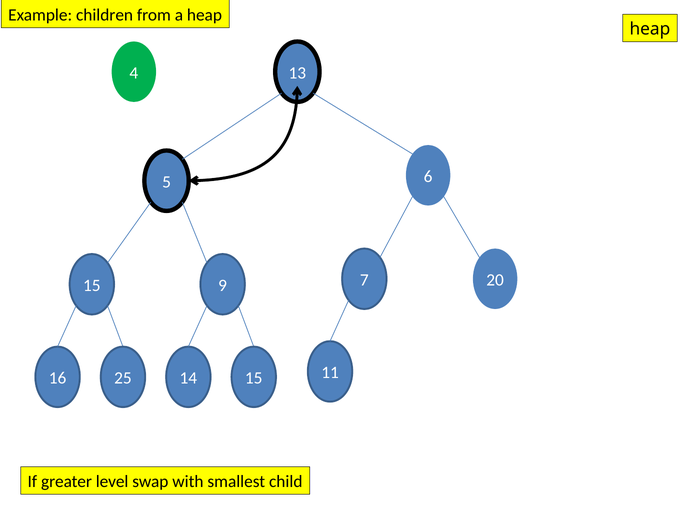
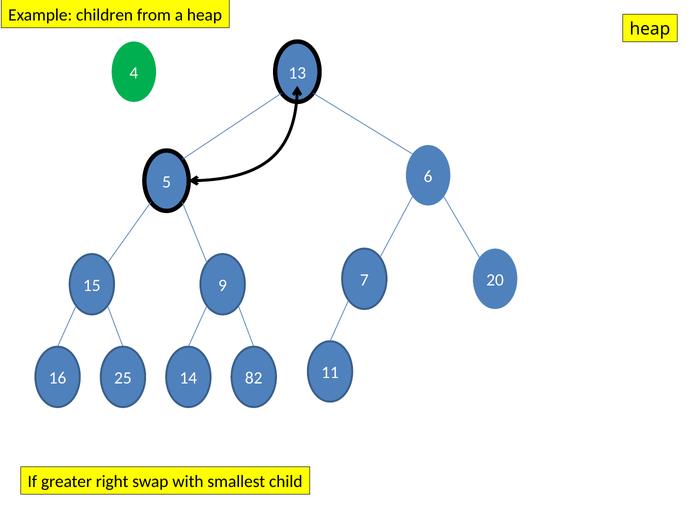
14 15: 15 -> 82 (254, 378)
level: level -> right (112, 482)
